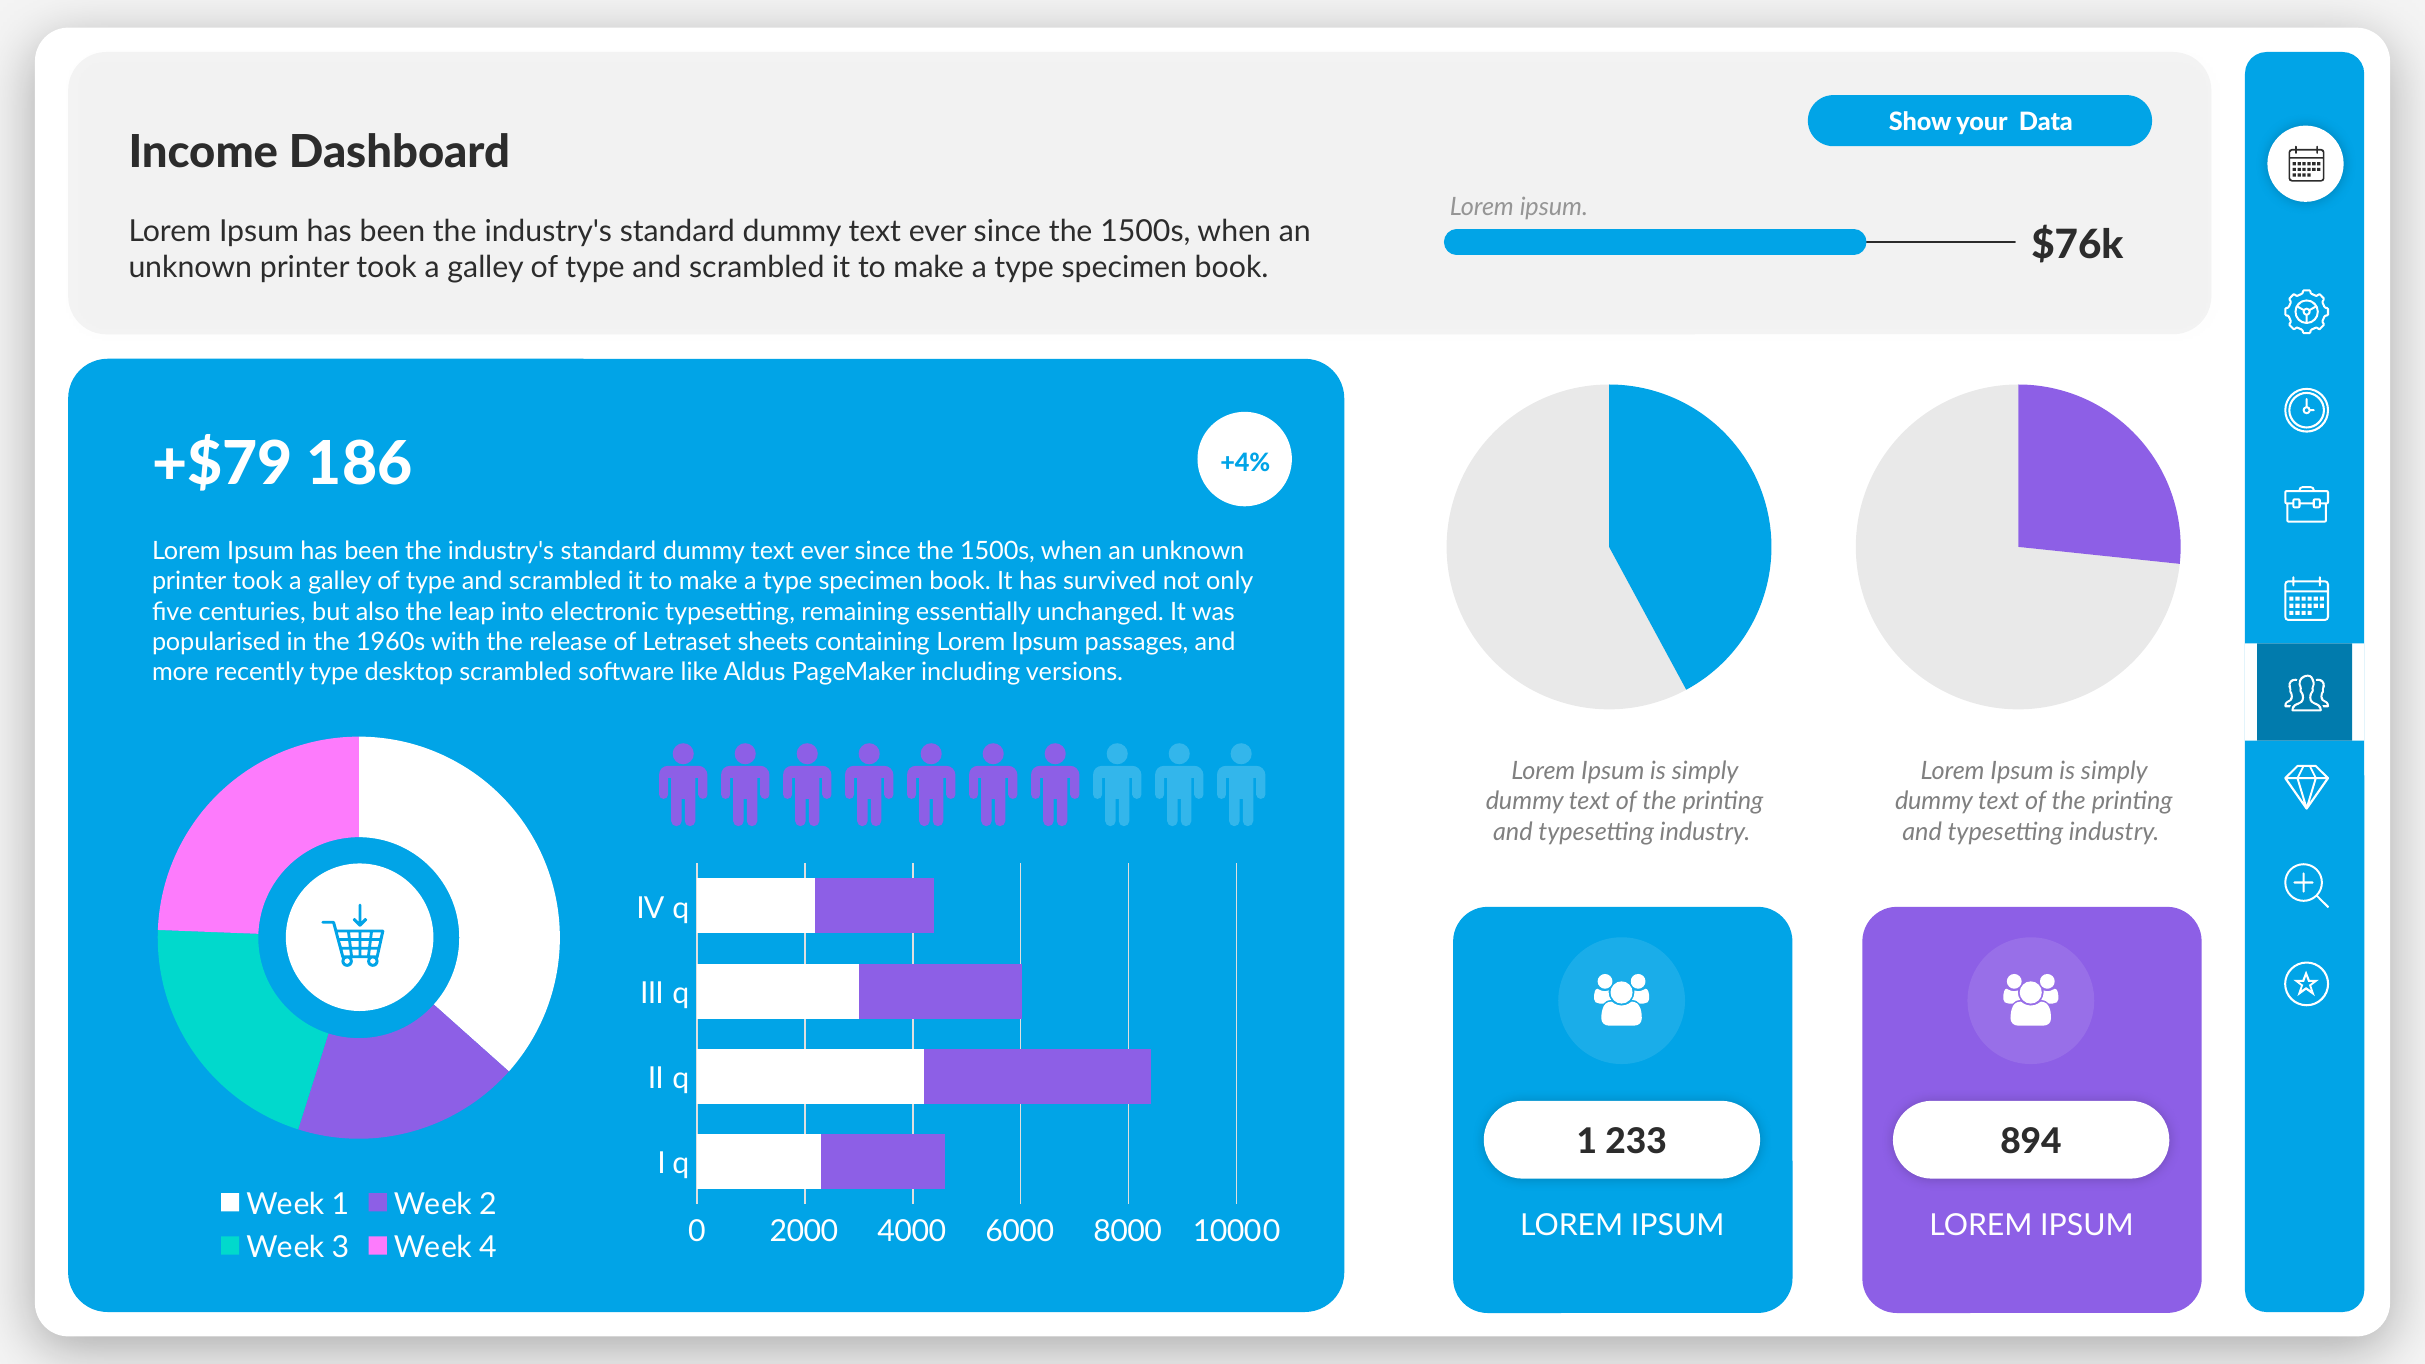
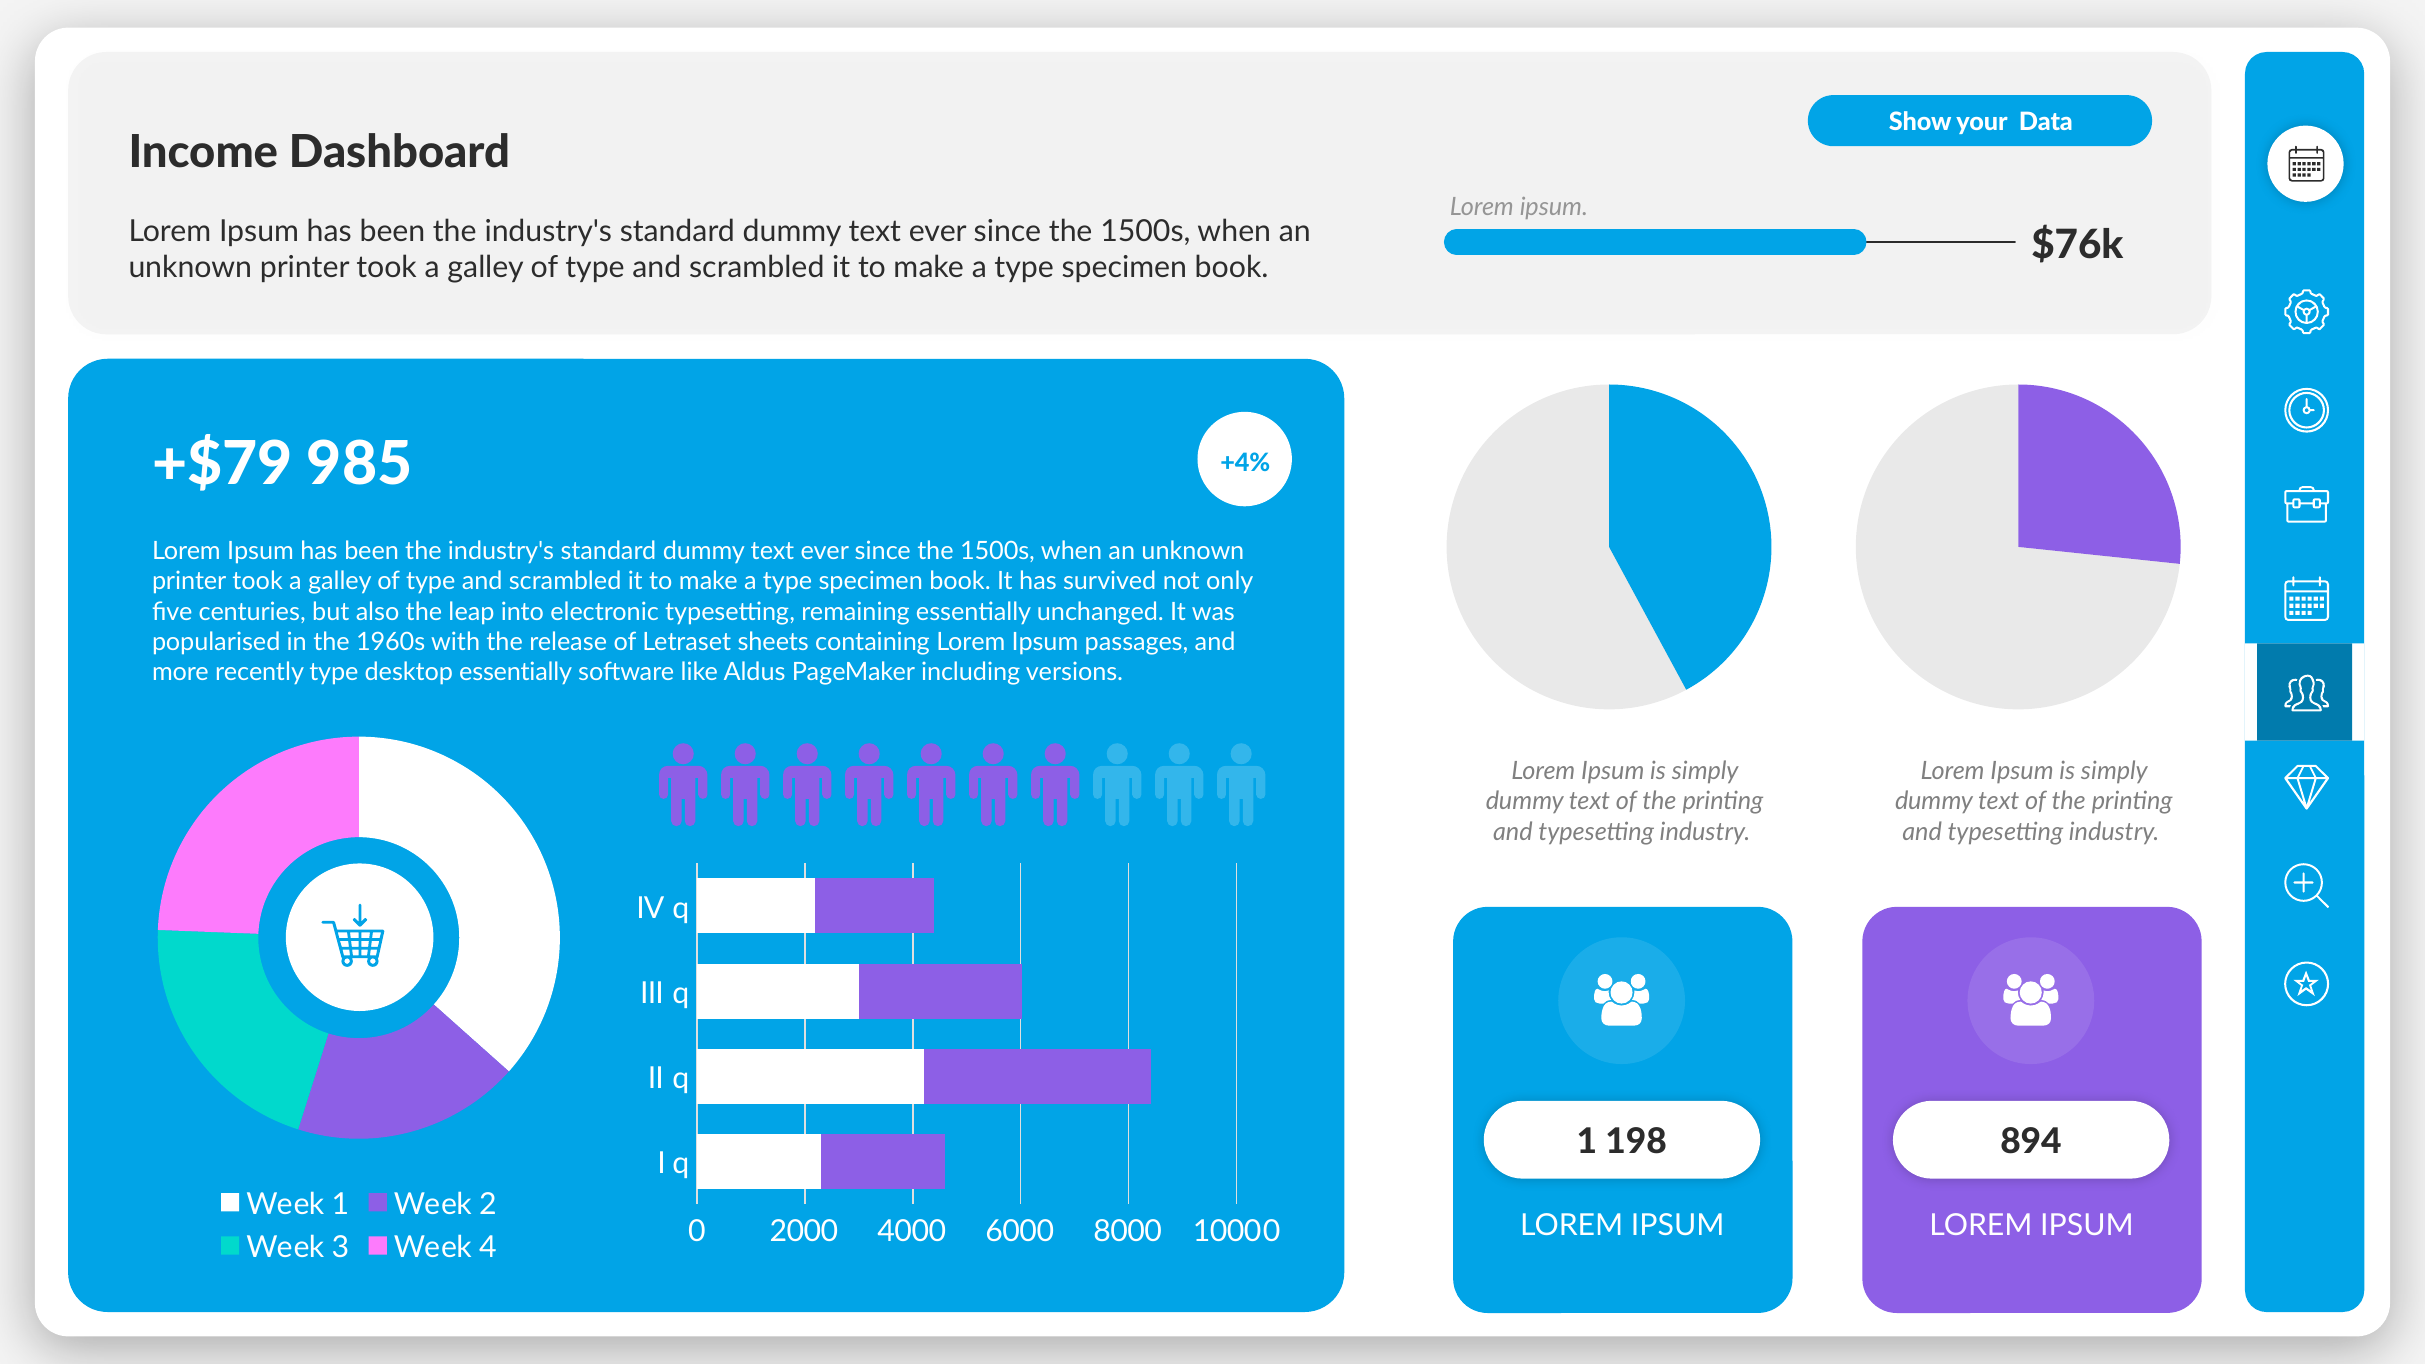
186: 186 -> 985 (360, 464)
desktop scrambled: scrambled -> essentially (516, 673)
233: 233 -> 198 (1636, 1142)
